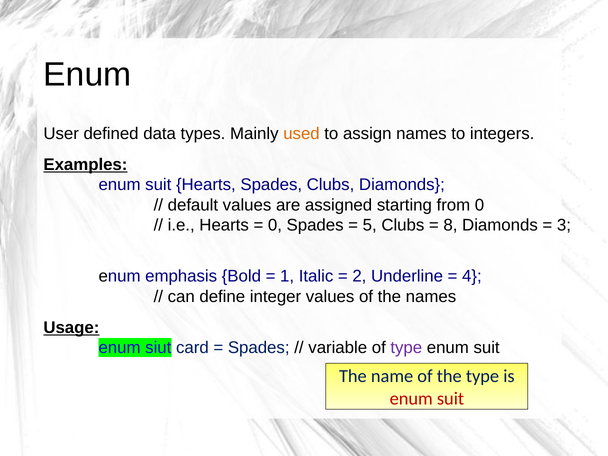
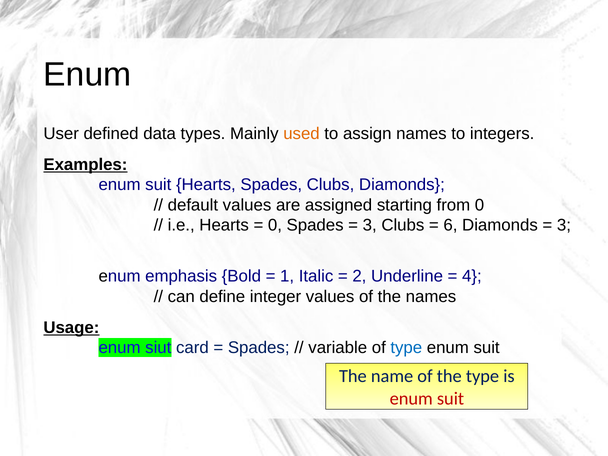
5: 5 -> 3 (370, 225)
8: 8 -> 6 (450, 225)
type colour: purple -> blue (406, 348)
